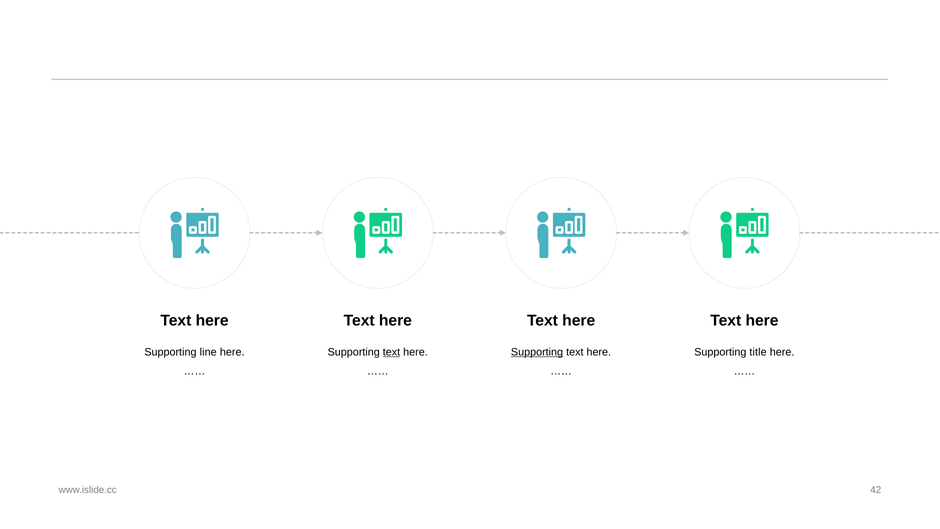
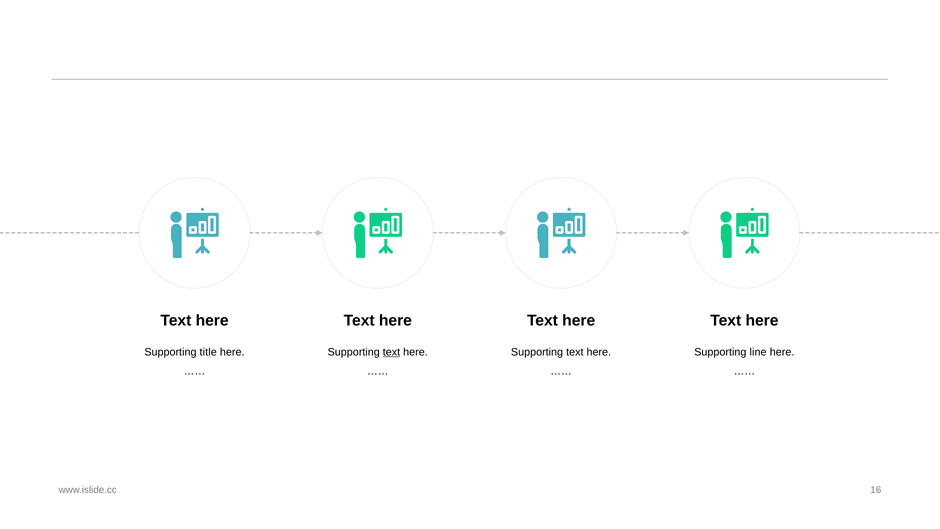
line: line -> title (208, 352)
Supporting underline: present -> none (537, 352)
title: title -> line (758, 352)
42: 42 -> 16 (876, 490)
